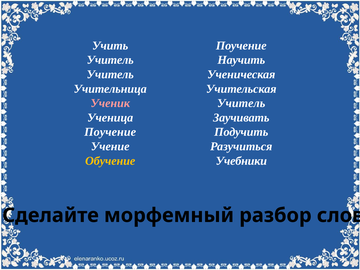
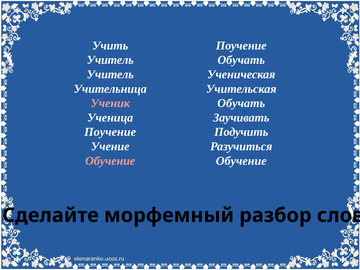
Научить: Научить -> Обучать (241, 60)
Учитель: Учитель -> Обучать (241, 103)
Обучение colour: yellow -> pink (110, 161)
Учебники: Учебники -> Обучение (241, 161)
